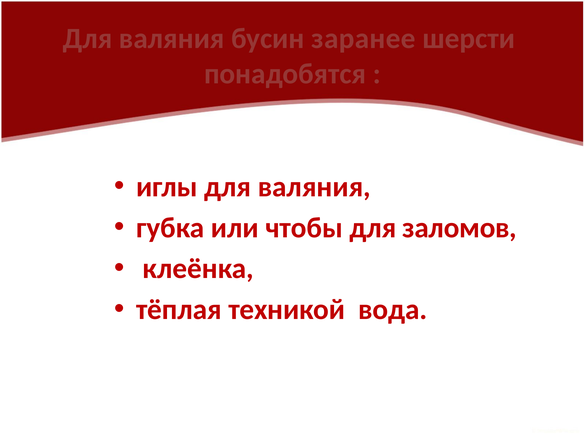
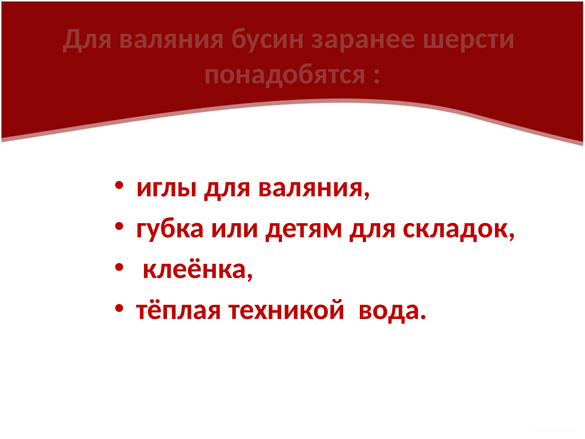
чтобы: чтобы -> детям (304, 228)
заломов: заломов -> складок (459, 228)
